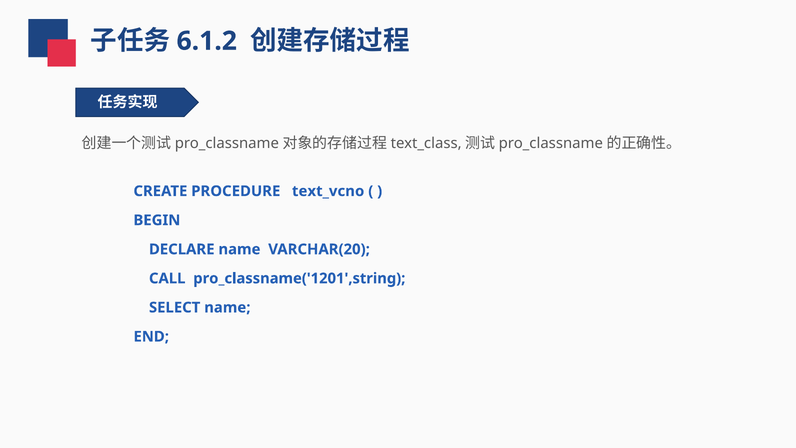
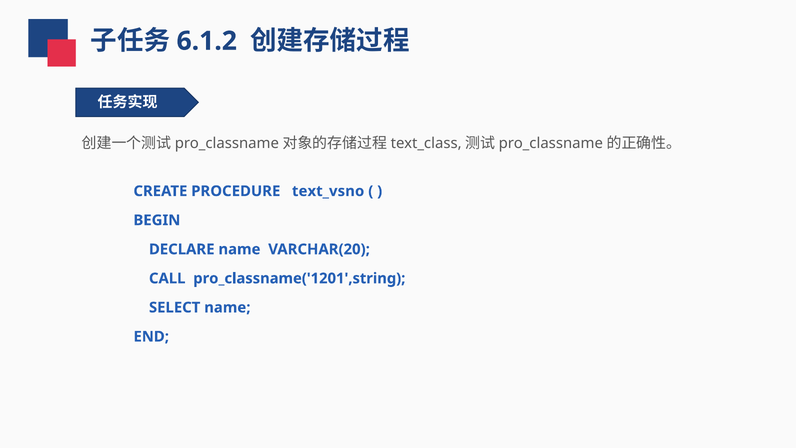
text_vcno: text_vcno -> text_vsno (328, 191)
